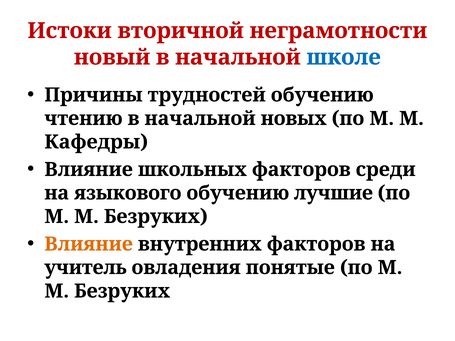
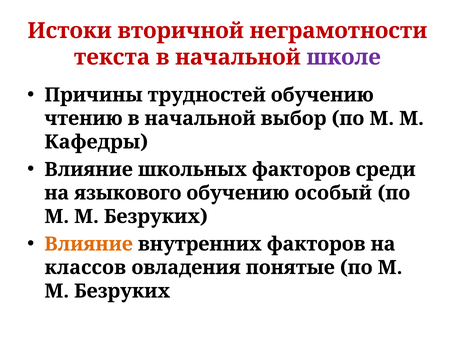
новый: новый -> текста (112, 57)
школе colour: blue -> purple (344, 57)
новых: новых -> выбор (294, 119)
лучшие: лучшие -> особый (333, 193)
учитель: учитель -> классов (85, 268)
